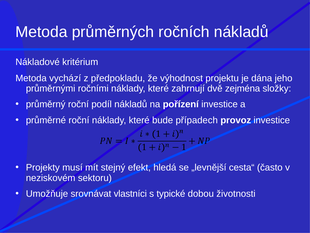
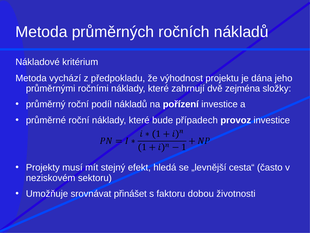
vlastníci: vlastníci -> přinášet (130, 193)
typické: typické -> faktoru (171, 193)
